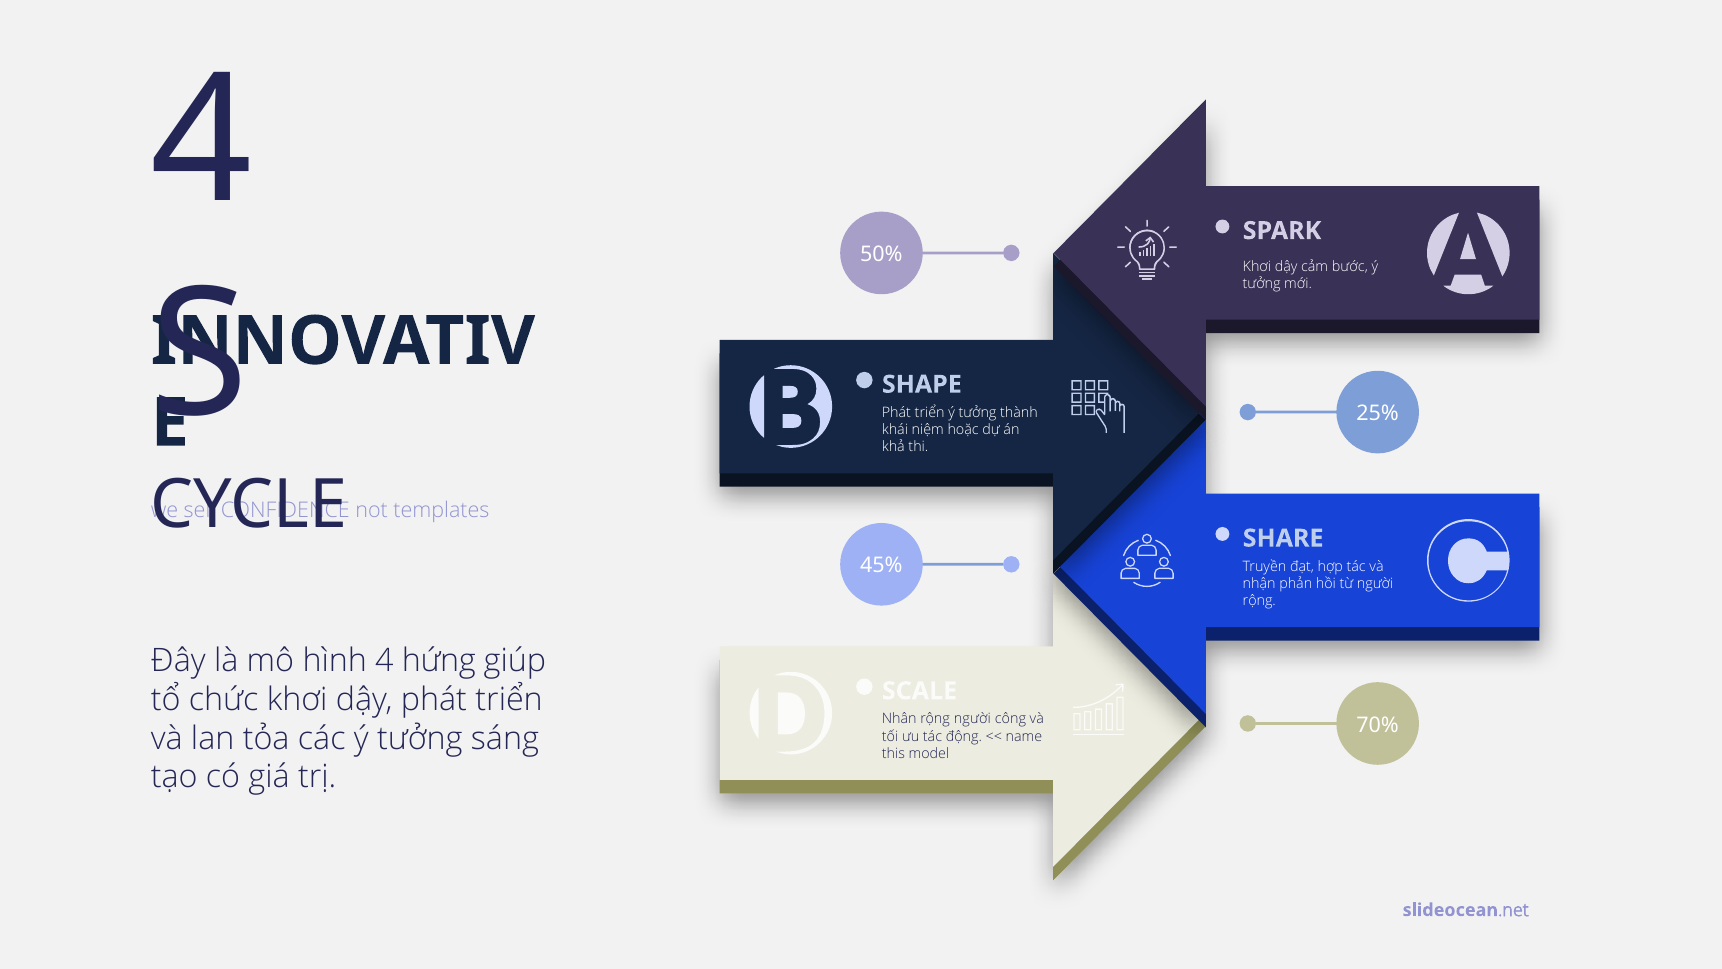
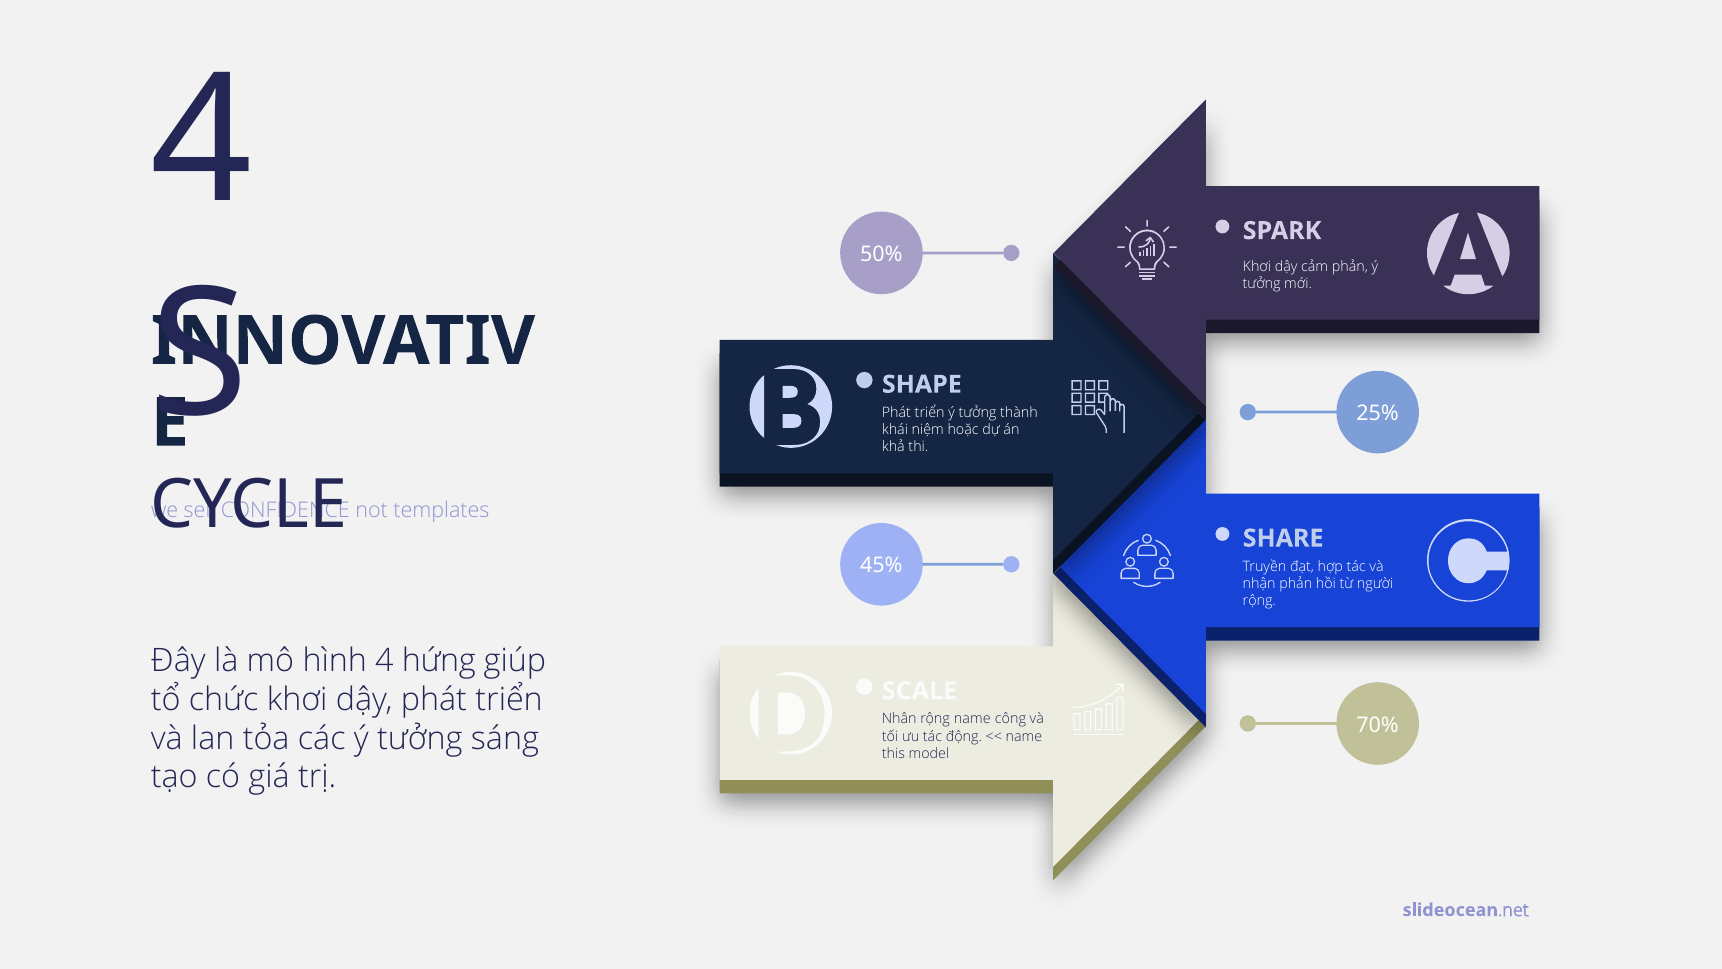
cảm bước: bước -> phản (1350, 266)
rộng người: người -> name (972, 719)
